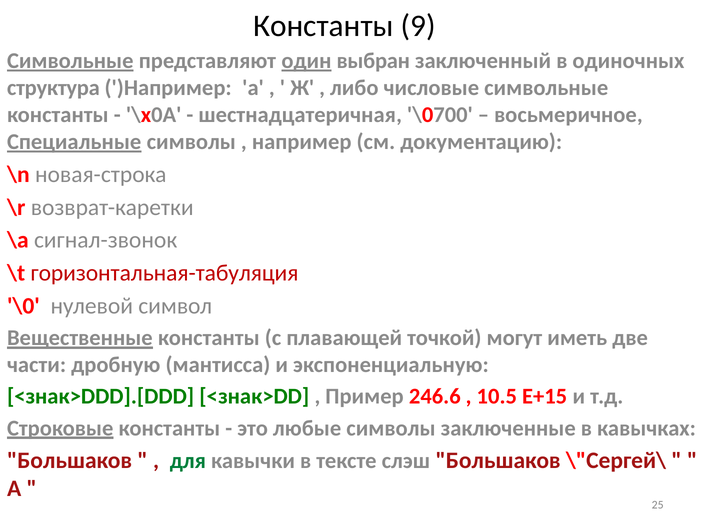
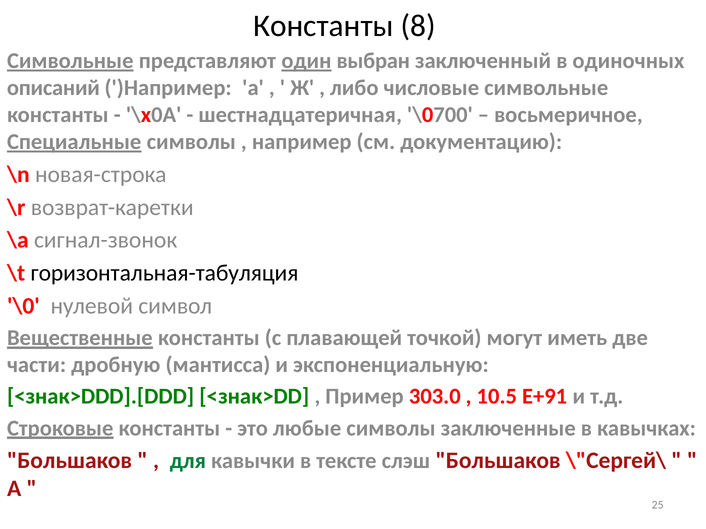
9: 9 -> 8 (418, 26)
структура: структура -> описаний (53, 88)
горизонтальная-табуляция colour: red -> black (164, 273)
246.6: 246.6 -> 303.0 (435, 397)
Е+15: Е+15 -> Е+91 (545, 397)
